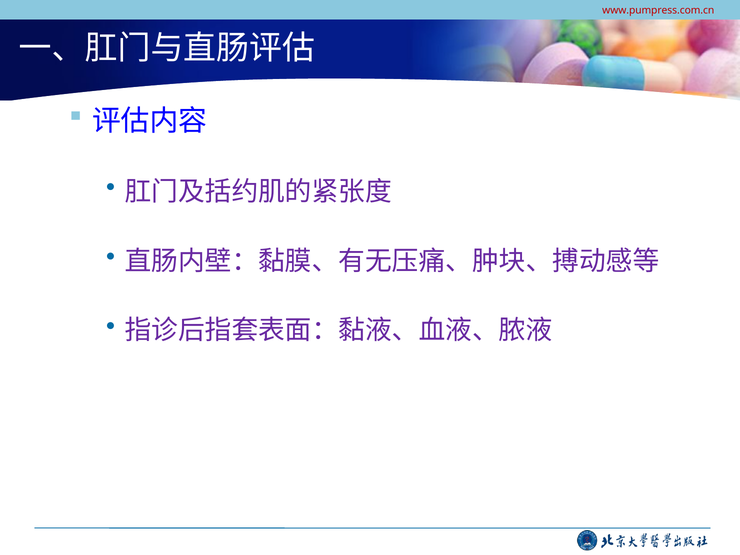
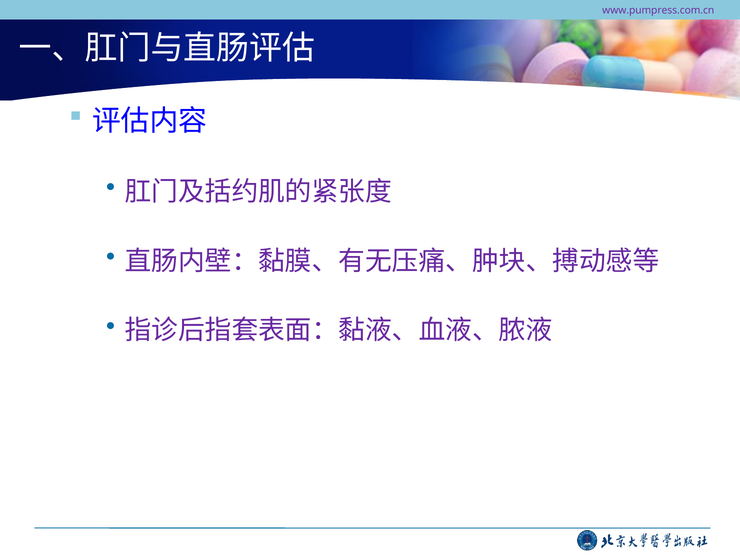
www.pumpress.com.cn colour: red -> purple (658, 11)
